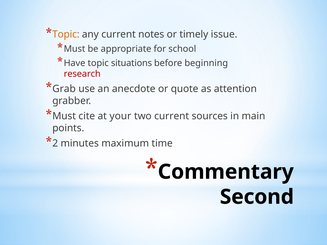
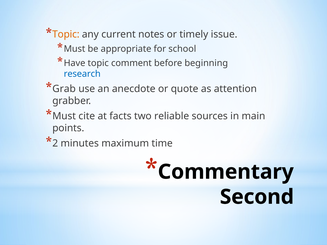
situations: situations -> comment (131, 63)
research colour: red -> blue (82, 74)
your: your -> facts (120, 116)
two current: current -> reliable (172, 116)
